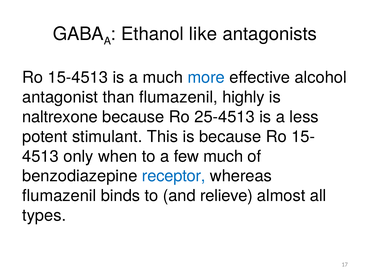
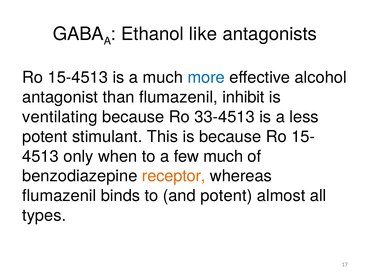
highly: highly -> inhibit (243, 97)
naltrexone: naltrexone -> ventilating (60, 117)
25-4513: 25-4513 -> 33-4513 (225, 117)
receptor colour: blue -> orange (174, 176)
and relieve: relieve -> potent (226, 196)
